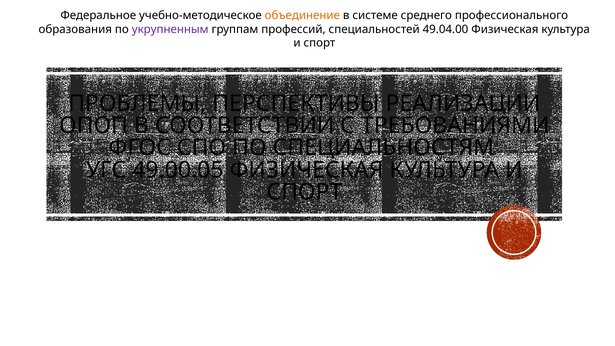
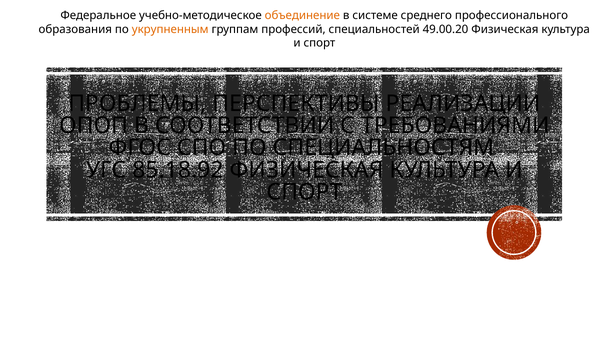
укрупненным colour: purple -> orange (170, 29)
49.04.00: 49.04.00 -> 49.00.20 (445, 29)
49.00.05: 49.00.05 -> 85.18.92 (178, 170)
